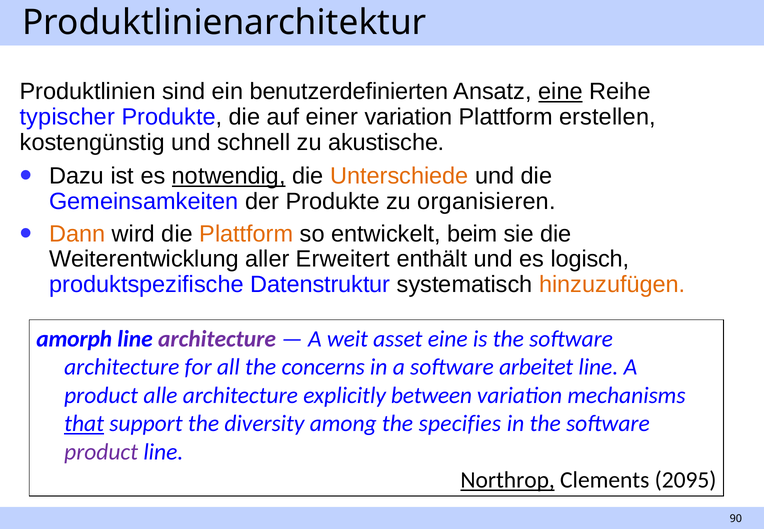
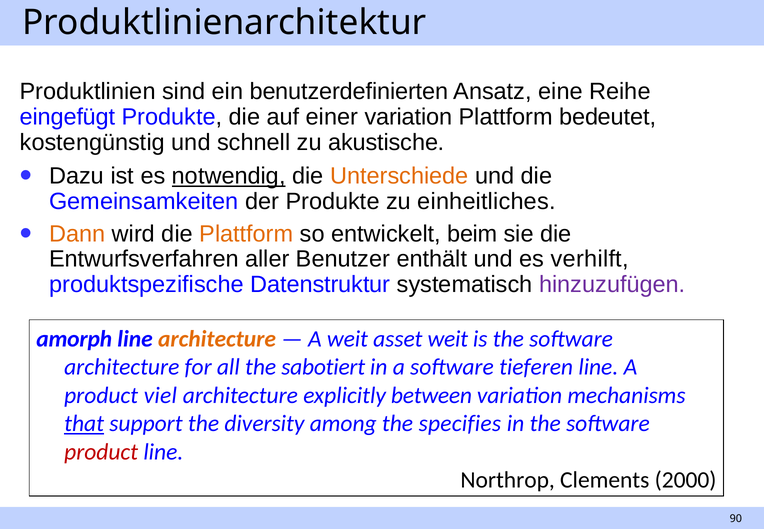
eine underline: present -> none (560, 92)
typischer: typischer -> eingefügt (68, 117)
erstellen: erstellen -> bedeutet (608, 117)
organisieren: organisieren -> einheitliches (487, 201)
Weiterentwicklung: Weiterentwicklung -> Entwurfsverfahren (144, 259)
Erweitert: Erweitert -> Benutzer (343, 259)
logisch: logisch -> verhilft (590, 259)
hinzuzufügen colour: orange -> purple (612, 285)
architecture colour: purple -> orange (217, 339)
asset eine: eine -> weit (448, 339)
concerns: concerns -> sabotiert (323, 367)
arbeitet: arbeitet -> tieferen (536, 367)
alle: alle -> viel (160, 395)
product colour: purple -> red (101, 452)
Northrop underline: present -> none (508, 480)
2095: 2095 -> 2000 (686, 480)
